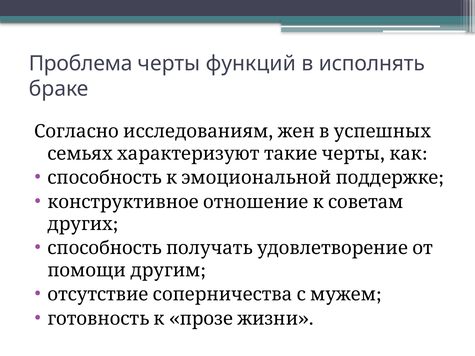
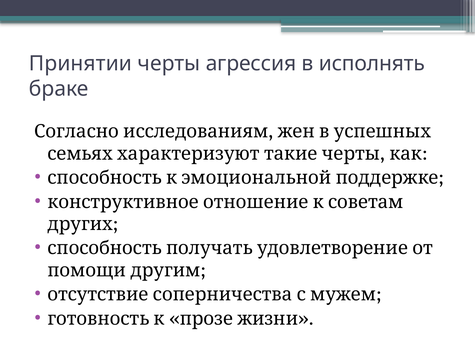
Проблема: Проблема -> Принятии (81, 64)
функций: функций -> агрессия (251, 64)
